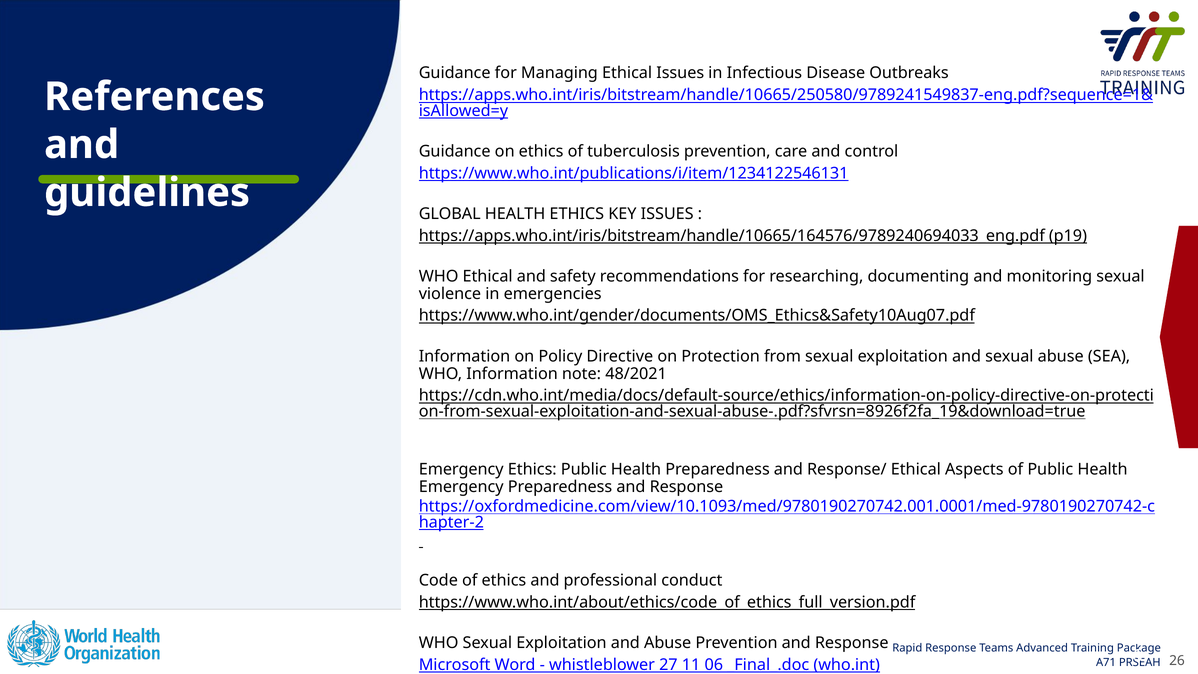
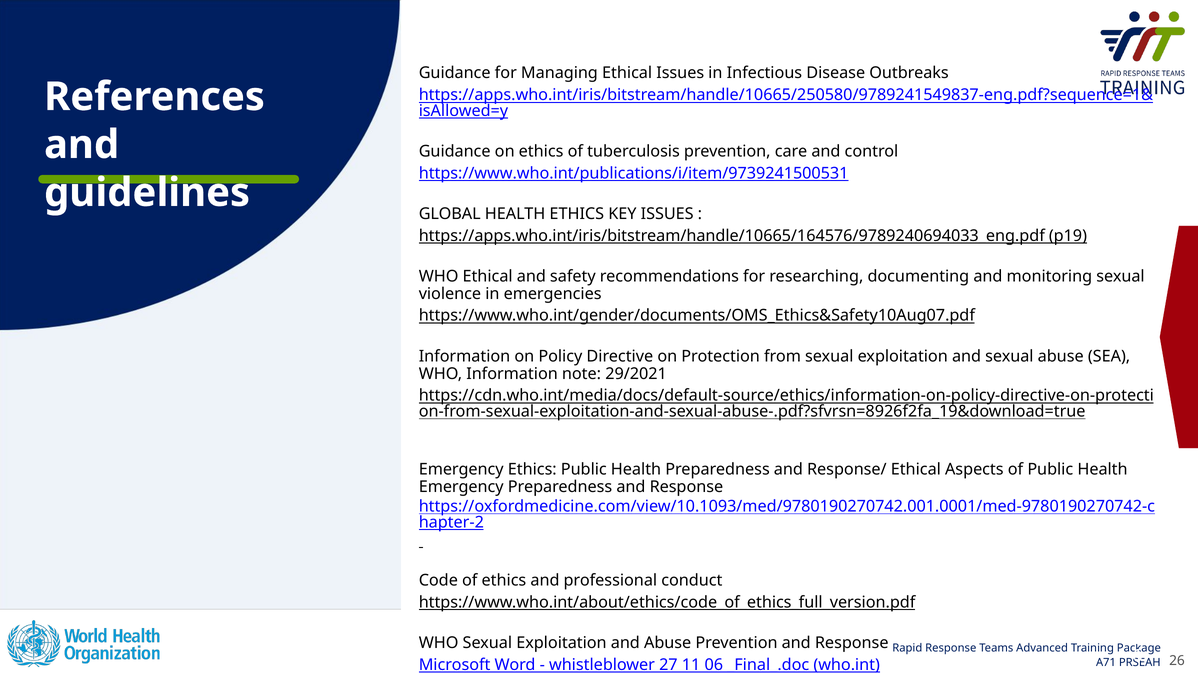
https://www.who.int/publications/i/item/1234122546131: https://www.who.int/publications/i/item/1234122546131 -> https://www.who.int/publications/i/item/9739241500531 (634, 173)
48/2021: 48/2021 -> 29/2021 (636, 374)
